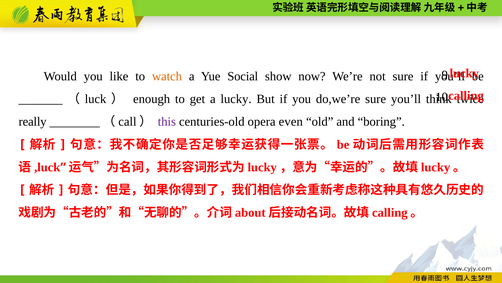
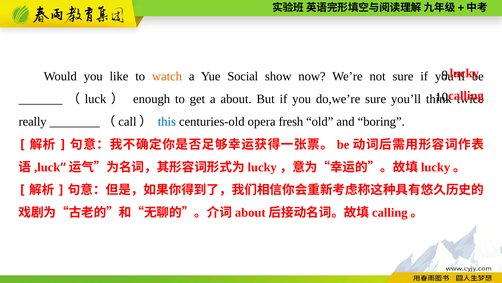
a lucky: lucky -> about (236, 99)
this colour: purple -> blue (167, 121)
even: even -> fresh (291, 121)
